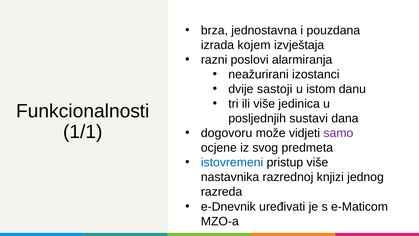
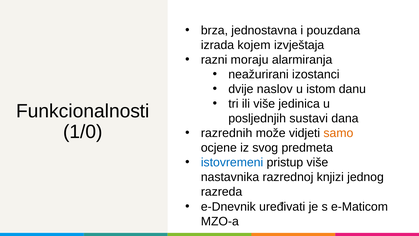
poslovi: poslovi -> moraju (250, 60)
sastoji: sastoji -> naslov (275, 89)
1/1: 1/1 -> 1/0 (83, 132)
dogovoru: dogovoru -> razrednih (227, 133)
samo colour: purple -> orange (338, 133)
